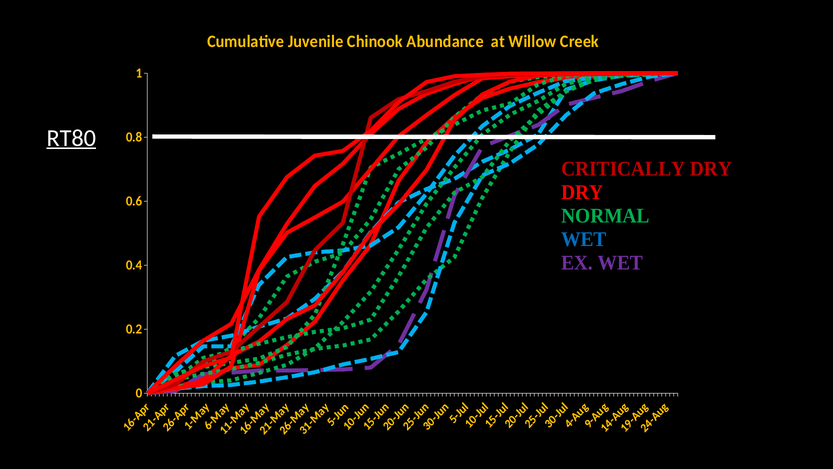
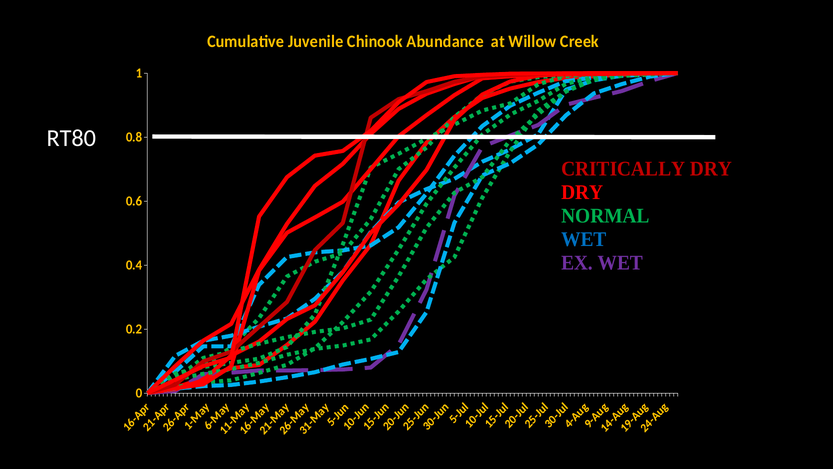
RT80 underline: present -> none (71, 138)
